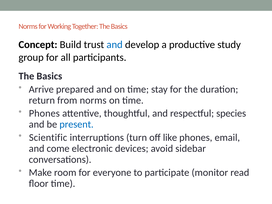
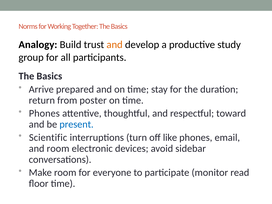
Concept: Concept -> Analogy (38, 45)
and colour: blue -> orange (115, 45)
from norms: norms -> poster (93, 100)
species: species -> toward (231, 113)
and come: come -> room (58, 148)
